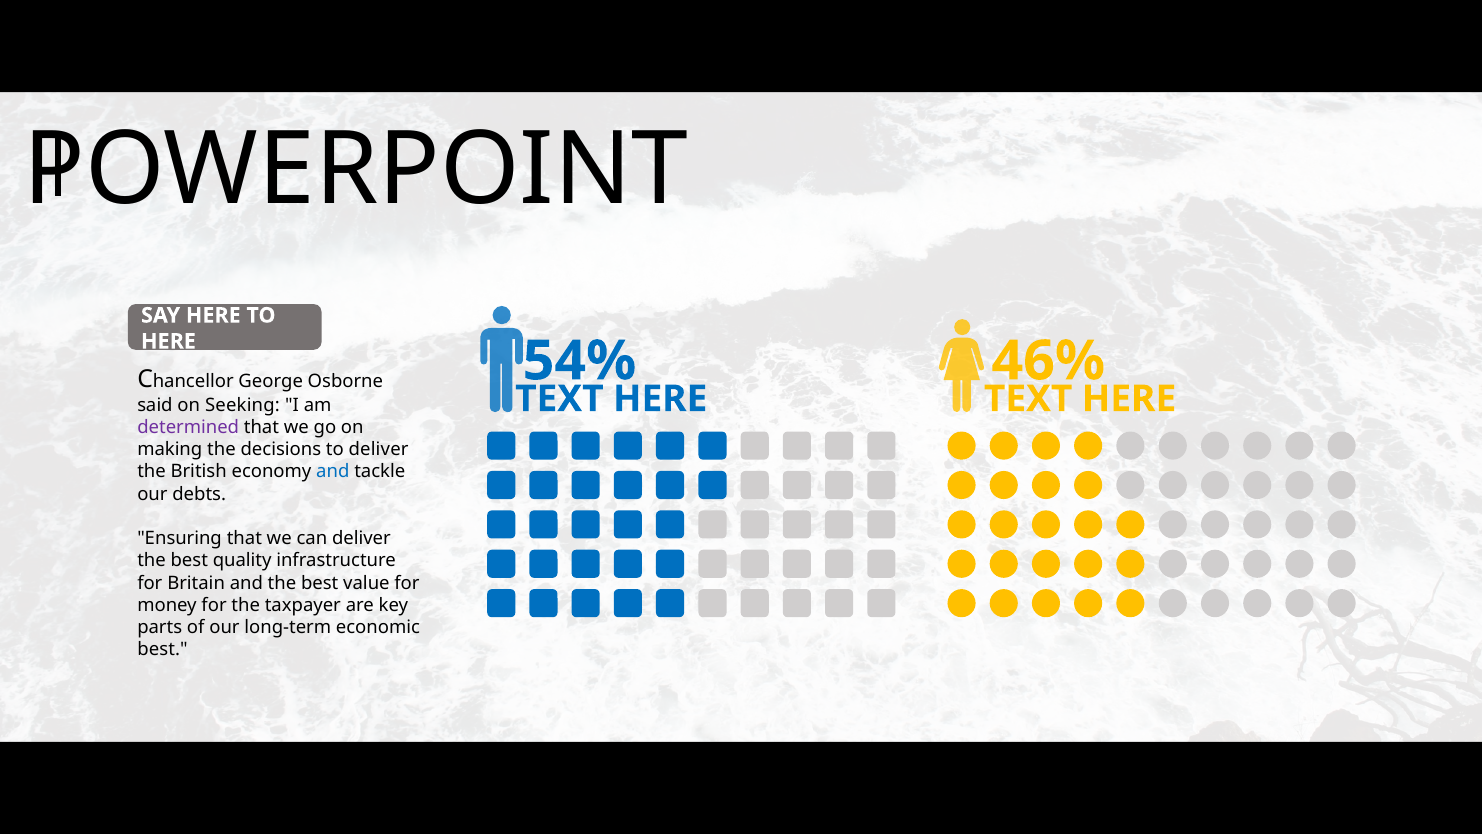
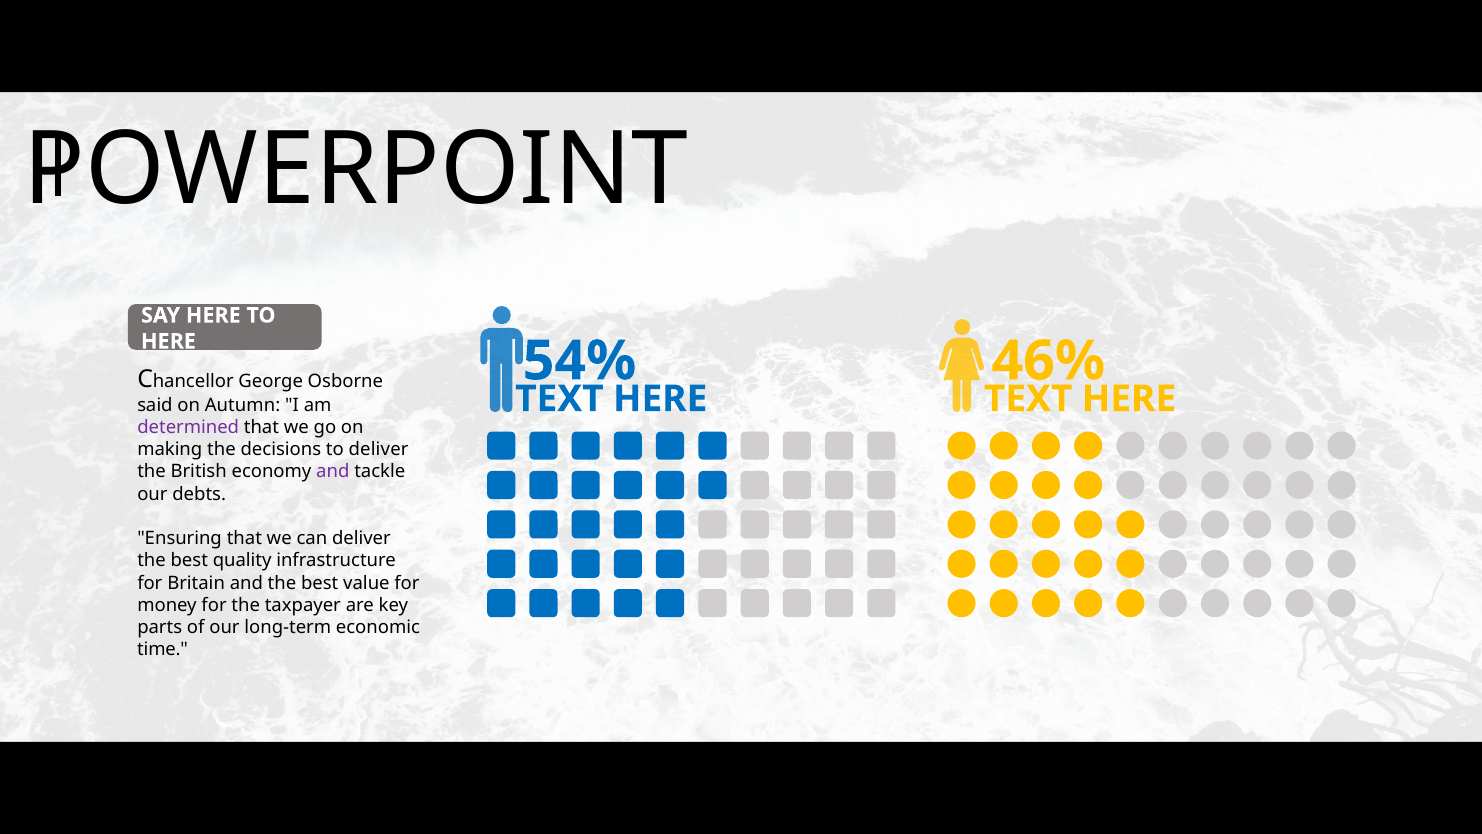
Seeking: Seeking -> Autumn (243, 405)
and colour: blue -> purple (333, 472)
best: best -> time (163, 650)
